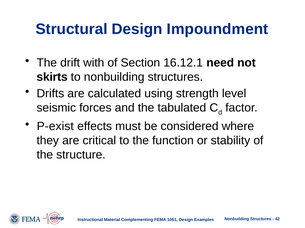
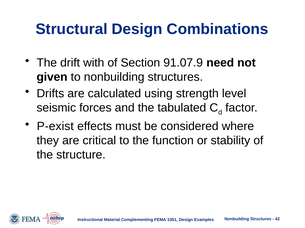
Impoundment: Impoundment -> Combinations (218, 29)
16.12.1: 16.12.1 -> 91.07.9 (183, 63)
skirts: skirts -> given (52, 77)
